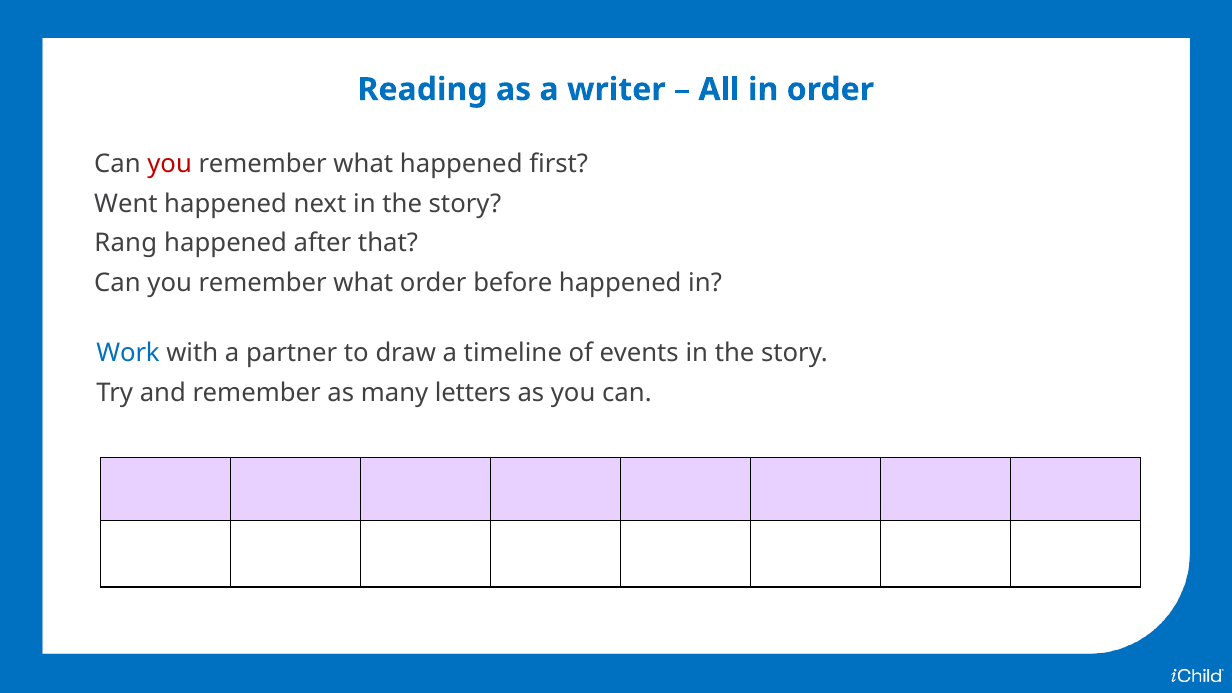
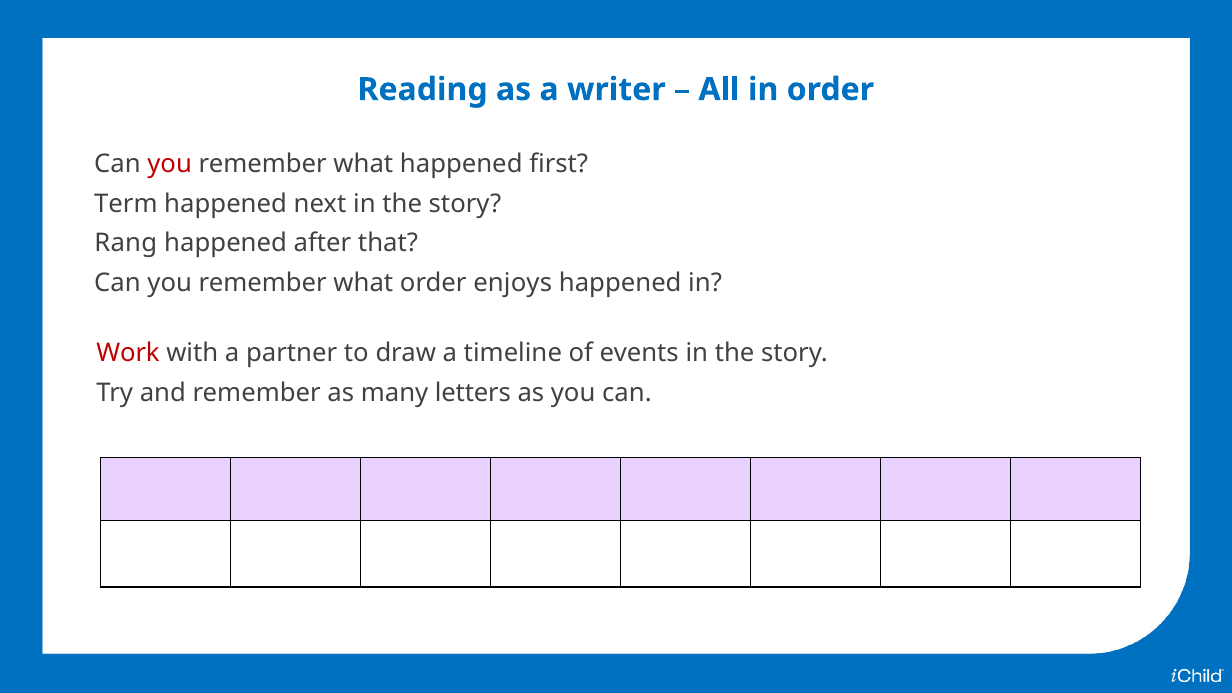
Went: Went -> Term (126, 204)
before: before -> enjoys (513, 283)
Work colour: blue -> red (128, 353)
